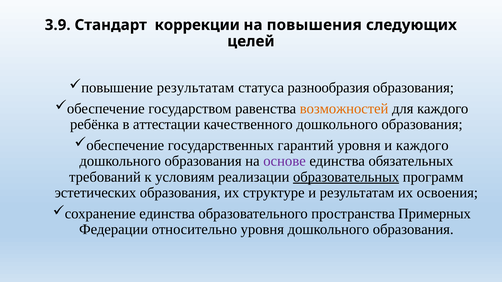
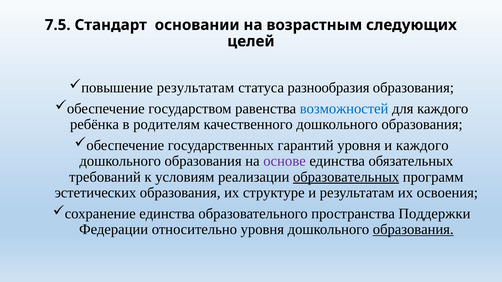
3.9: 3.9 -> 7.5 (58, 25)
коррекции: коррекции -> основании (197, 25)
повышения: повышения -> возрастным (314, 25)
возможностей colour: orange -> blue (344, 109)
аттестации: аттестации -> родителям (167, 125)
Примерных: Примерных -> Поддержки (434, 214)
образования underline: none -> present (413, 230)
